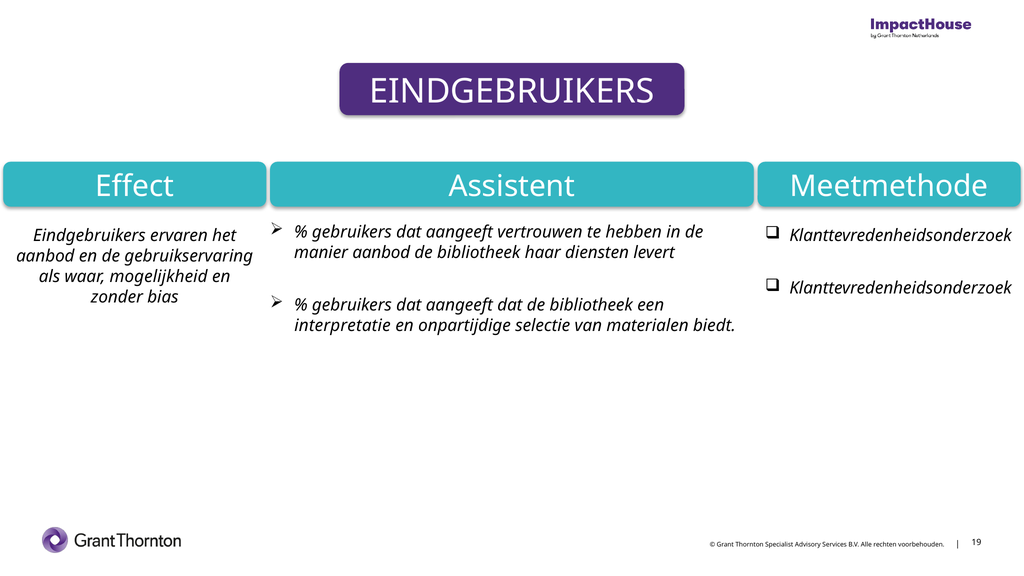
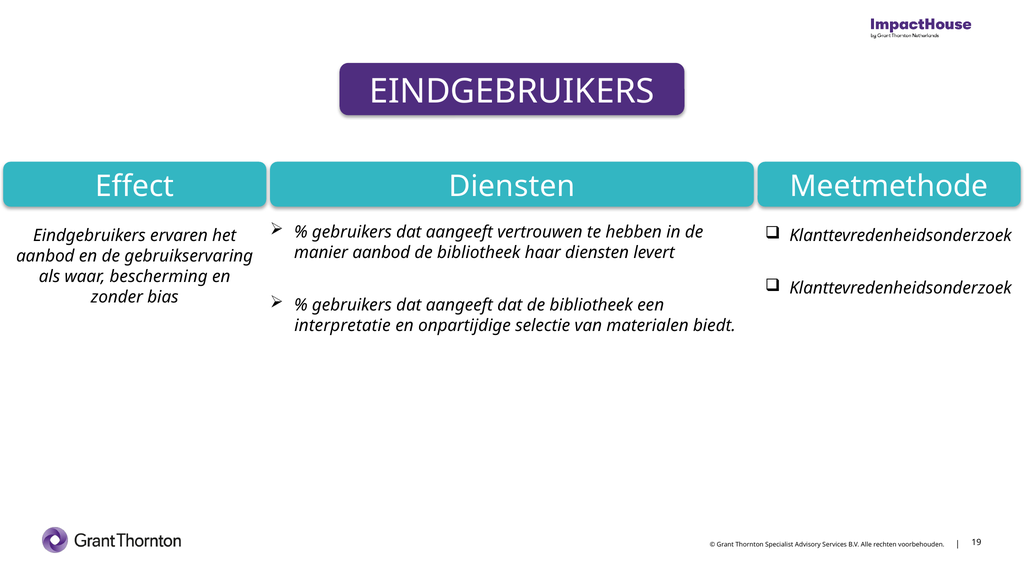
Effect Assistent: Assistent -> Diensten (512, 186)
mogelijkheid: mogelijkheid -> bescherming (159, 277)
